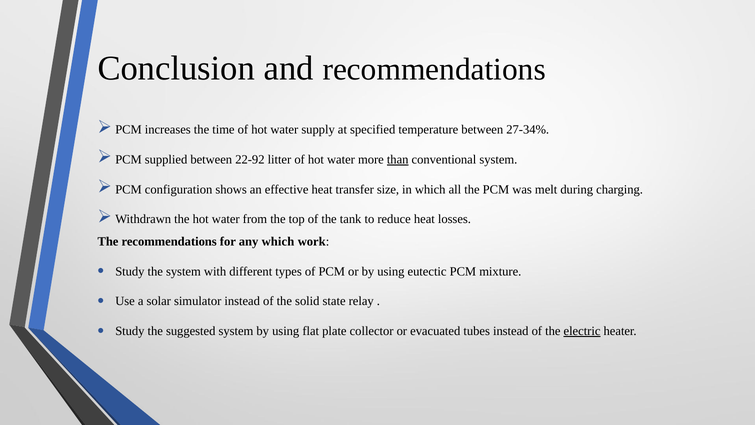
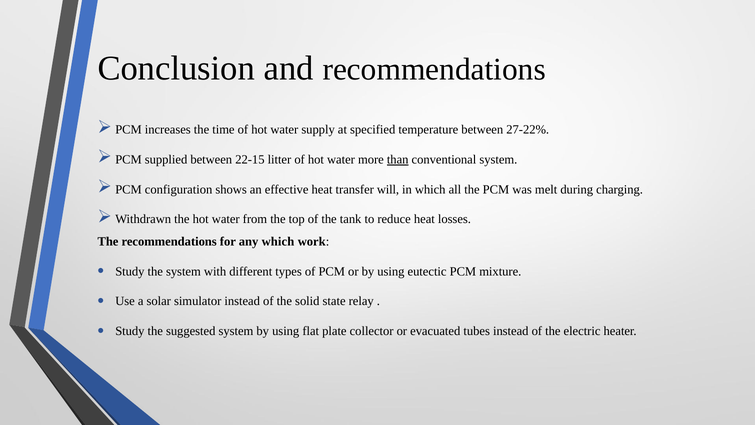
27-34%: 27-34% -> 27-22% (528, 130)
22-92: 22-92 -> 22-15 (250, 159)
size: size -> will (388, 189)
electric underline: present -> none (582, 331)
